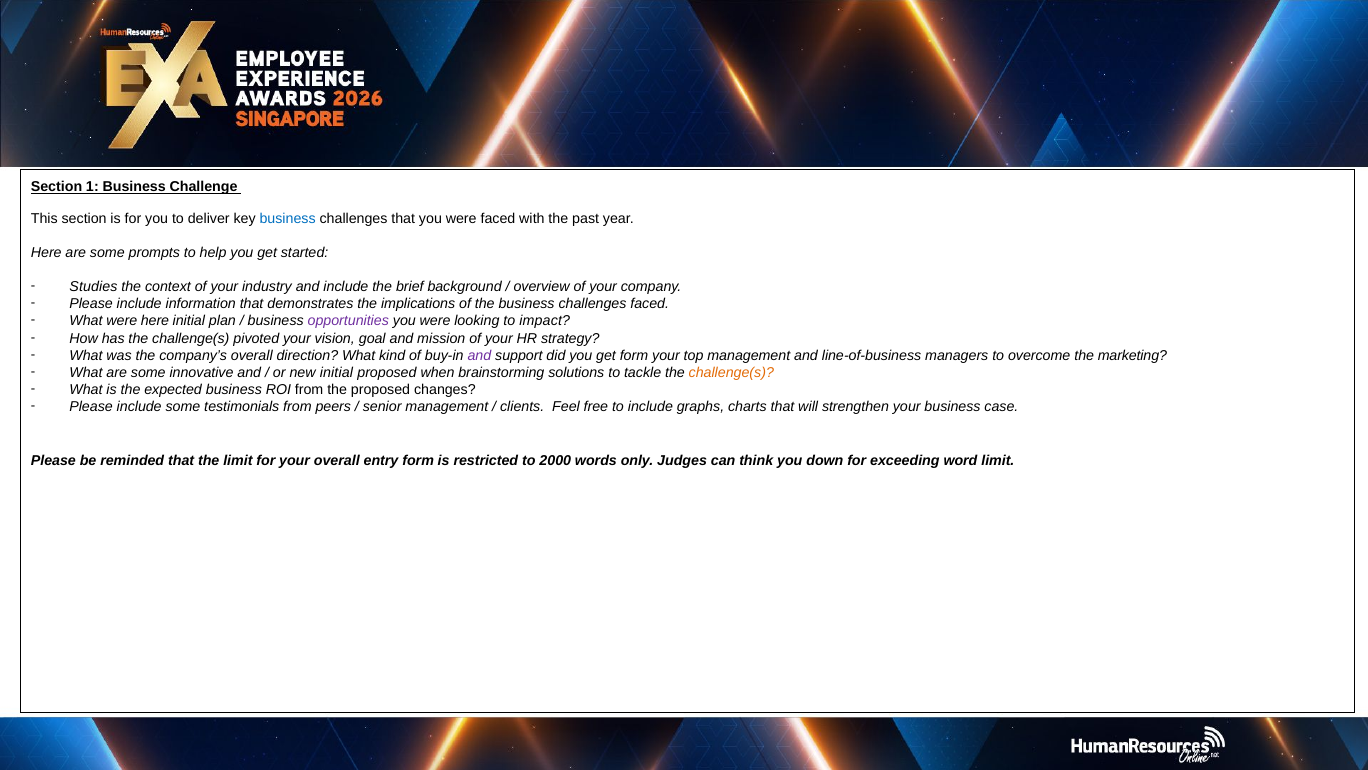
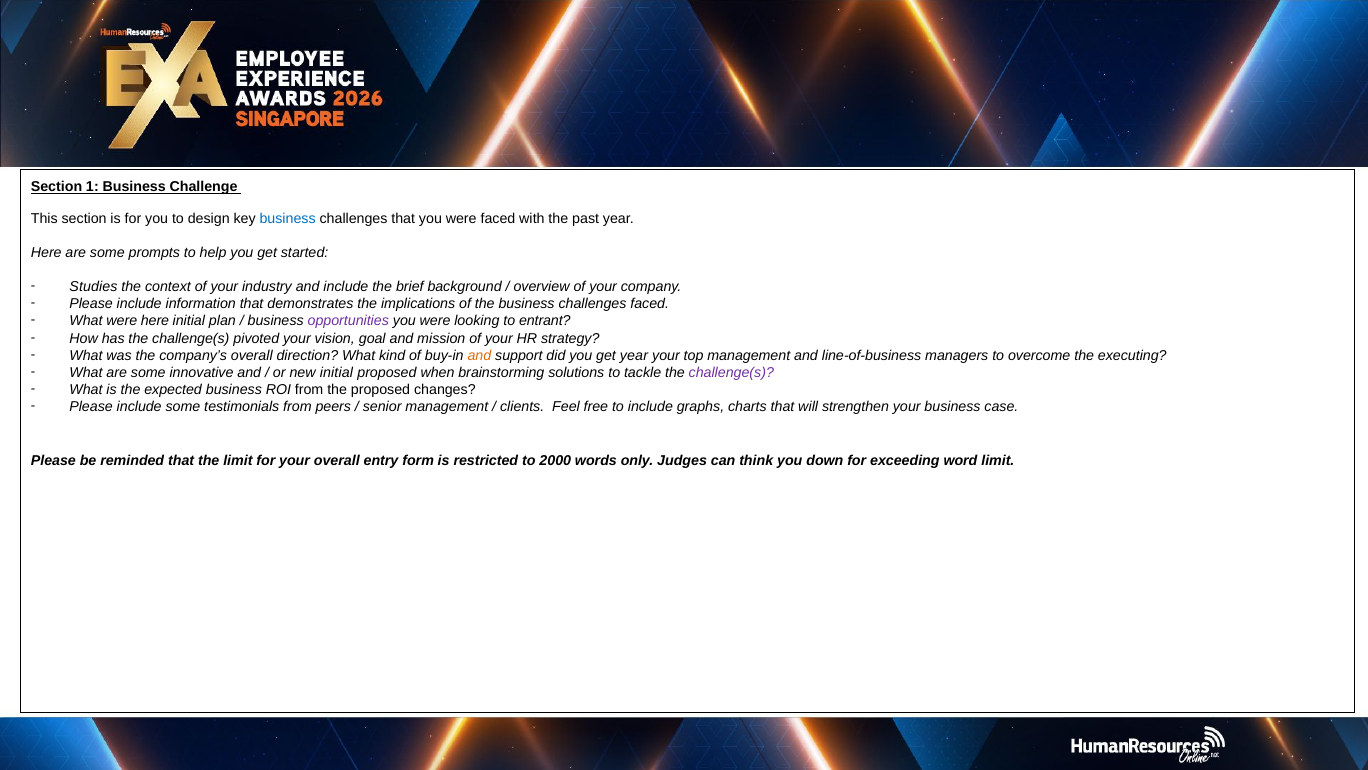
deliver: deliver -> design (209, 218)
impact: impact -> entrant (545, 321)
and colour: purple -> orange (479, 355)
get form: form -> year (634, 355)
marketing: marketing -> executing (1132, 355)
challenge(s colour: orange -> purple (731, 372)
